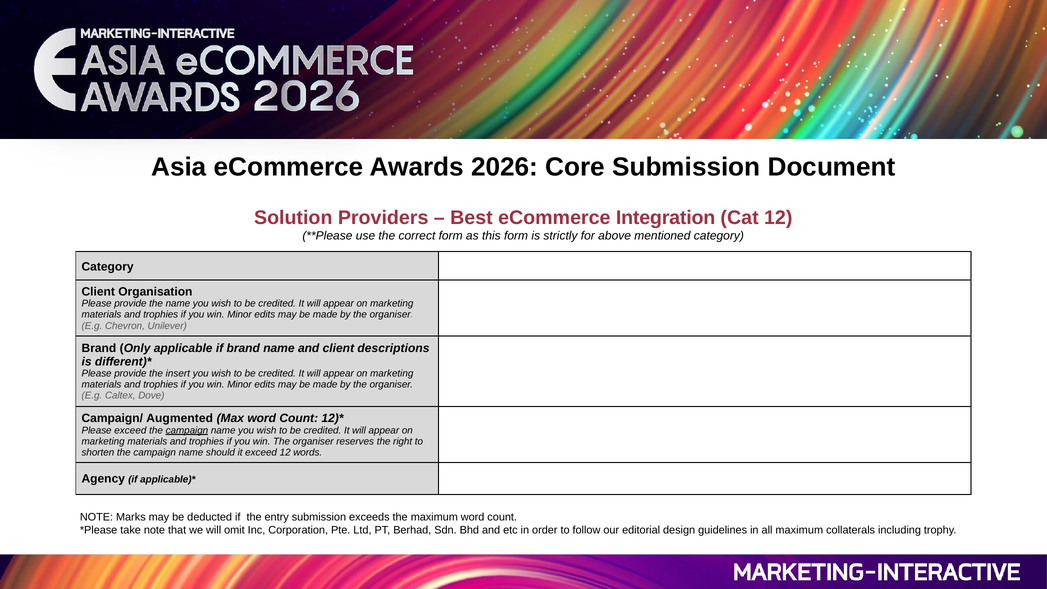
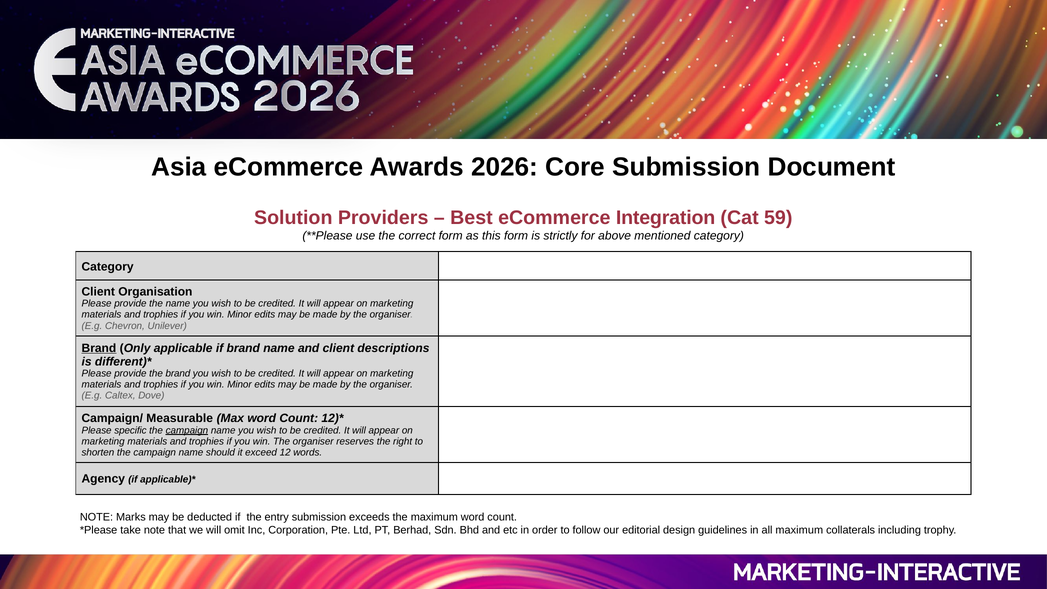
Cat 12: 12 -> 59 (778, 218)
Brand underline: none -> present (99, 348)
the insert: insert -> brand (178, 374)
Augmented: Augmented -> Measurable (180, 418)
Please exceed: exceed -> specific (130, 430)
